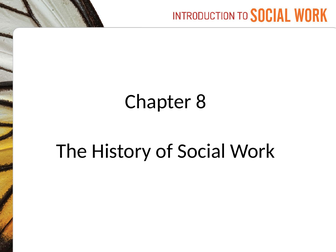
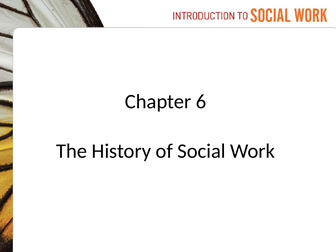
8: 8 -> 6 (201, 102)
